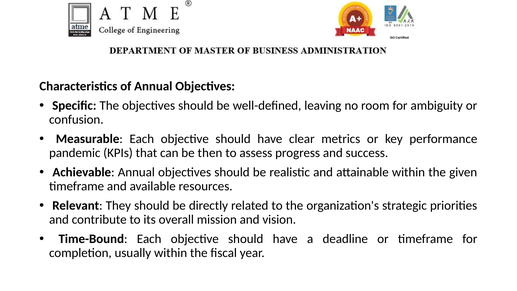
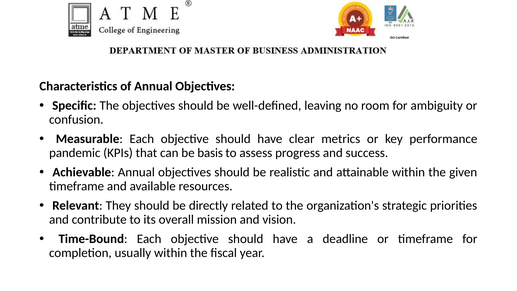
then: then -> basis (210, 153)
